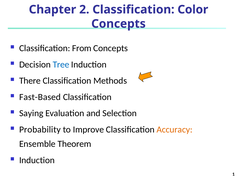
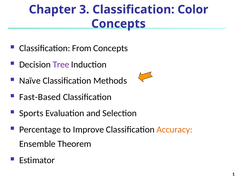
2: 2 -> 3 (84, 10)
Tree colour: blue -> purple (61, 64)
There: There -> Naïve (30, 81)
Saying: Saying -> Sports (31, 113)
Probability: Probability -> Percentage (40, 129)
Induction: Induction -> Estimator (37, 160)
